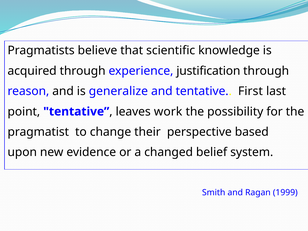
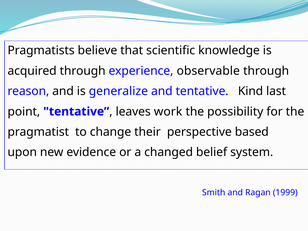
justification: justification -> observable (208, 71)
First: First -> Kind (251, 91)
